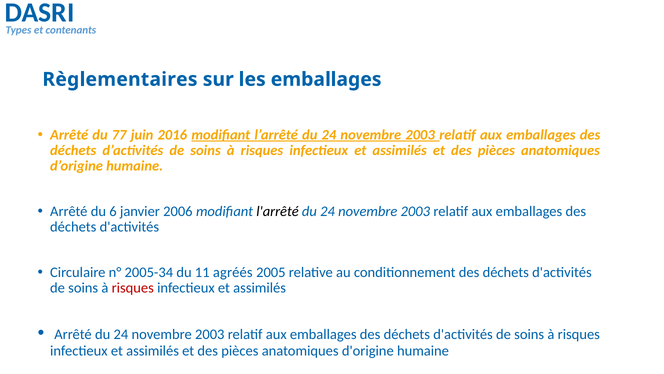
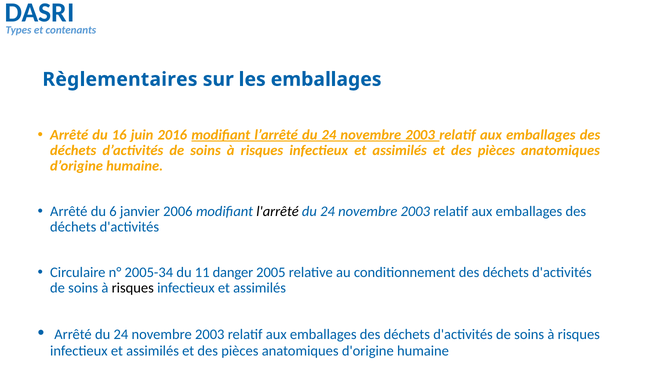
77: 77 -> 16 (119, 135)
agréés: agréés -> danger (233, 272)
risques colour: red -> black (133, 288)
